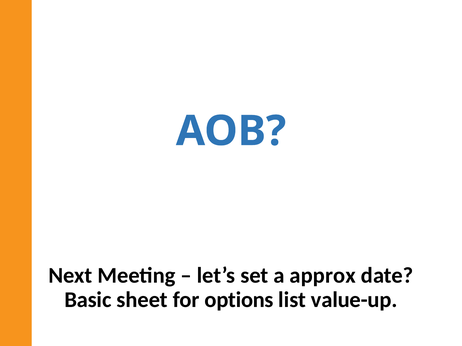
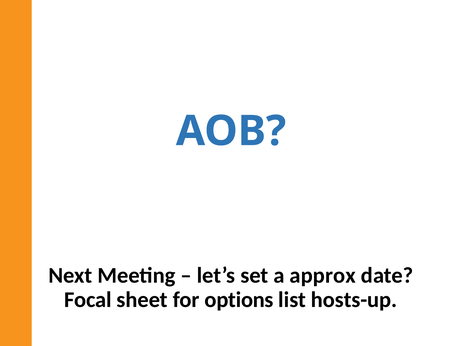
Basic: Basic -> Focal (88, 300)
value-up: value-up -> hosts-up (354, 300)
